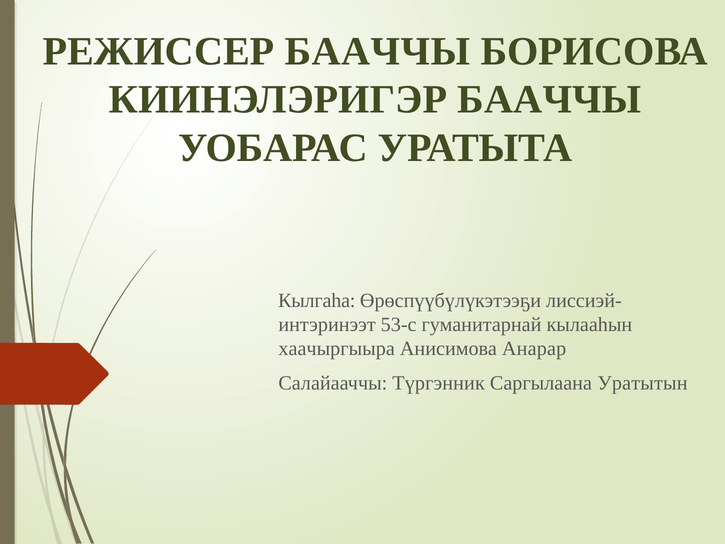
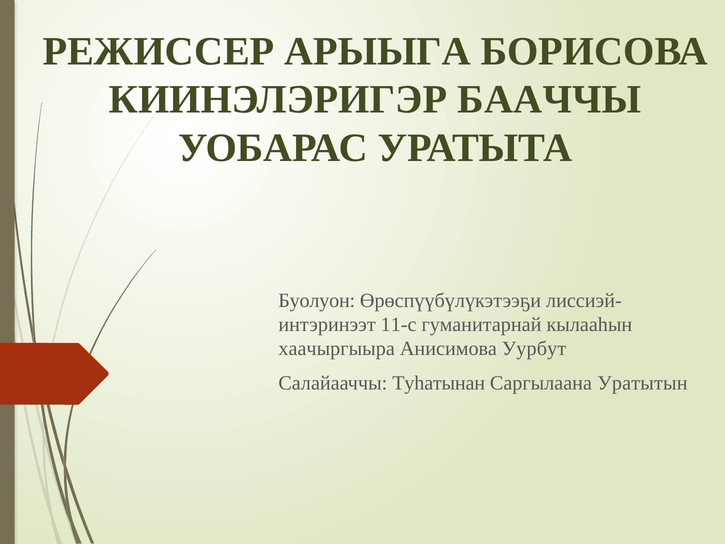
РЕЖИССЕР БААЧЧЫ: БААЧЧЫ -> АРЫЫГА (378, 51)
Кылгаһа: Кылгаһа -> Буолуон (317, 300)
53-с: 53-с -> 11-с (399, 325)
Анарар: Анарар -> Уурбут (534, 349)
Түргэнник: Түргэнник -> Туһатынан (439, 383)
